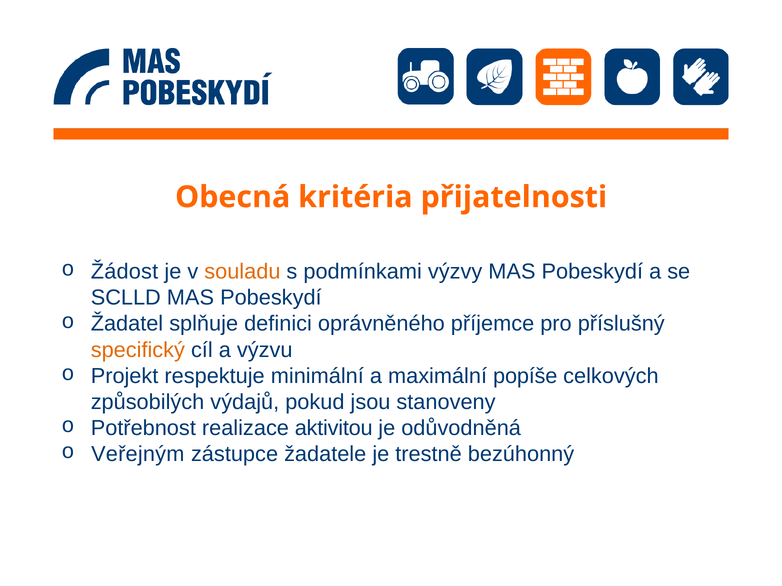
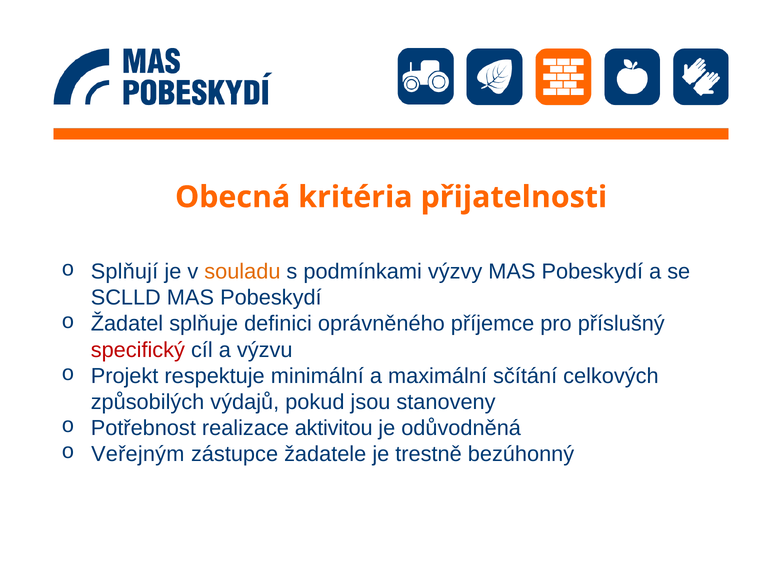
Žádost: Žádost -> Splňují (125, 272)
specifický colour: orange -> red (138, 350)
popíše: popíše -> sčítání (525, 376)
